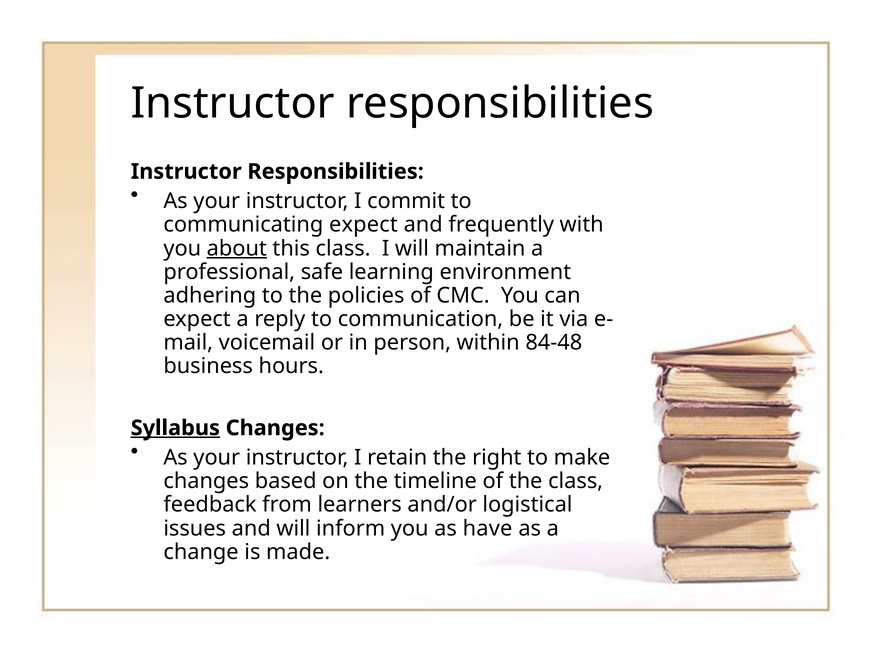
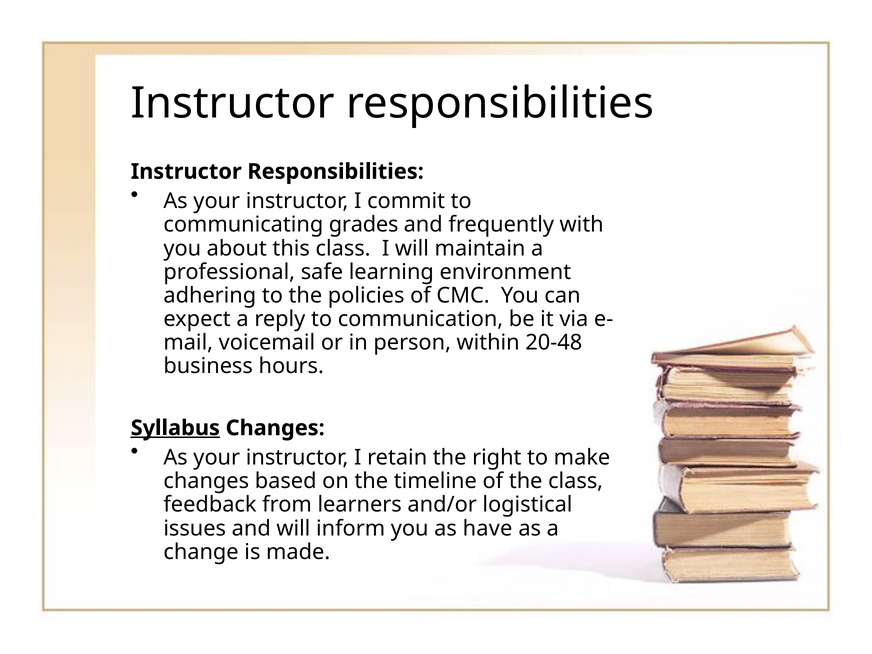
communicating expect: expect -> grades (364, 225)
about underline: present -> none (237, 248)
84-48: 84-48 -> 20-48 (554, 343)
